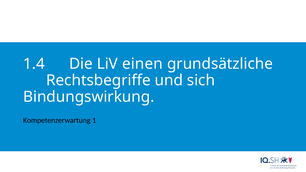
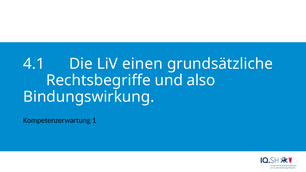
1.4: 1.4 -> 4.1 (34, 64)
sich: sich -> also (201, 80)
